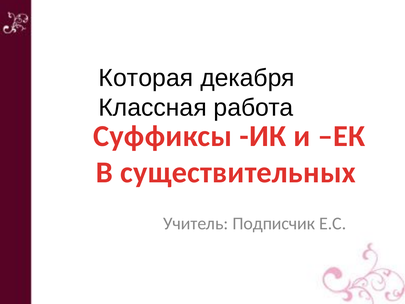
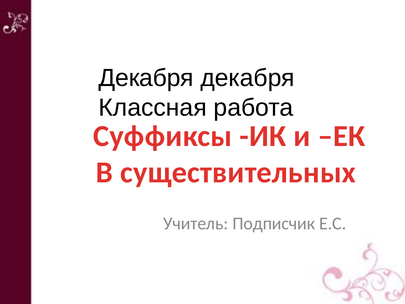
Которая: Которая -> Декабря (146, 78)
